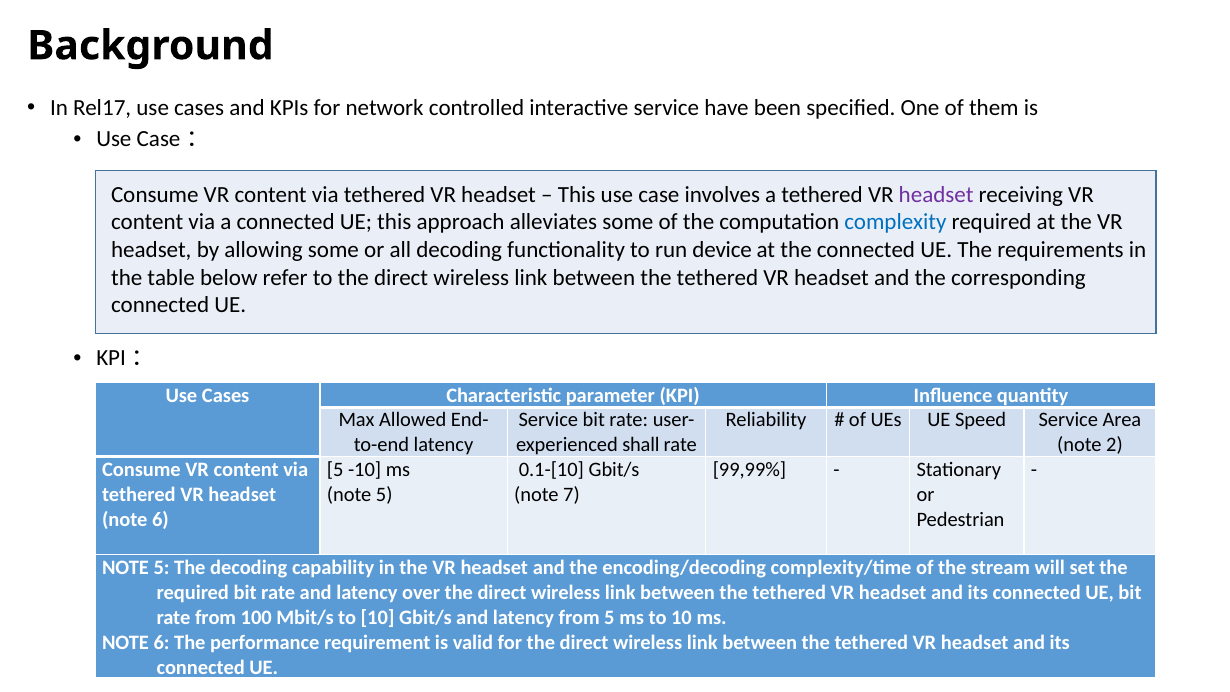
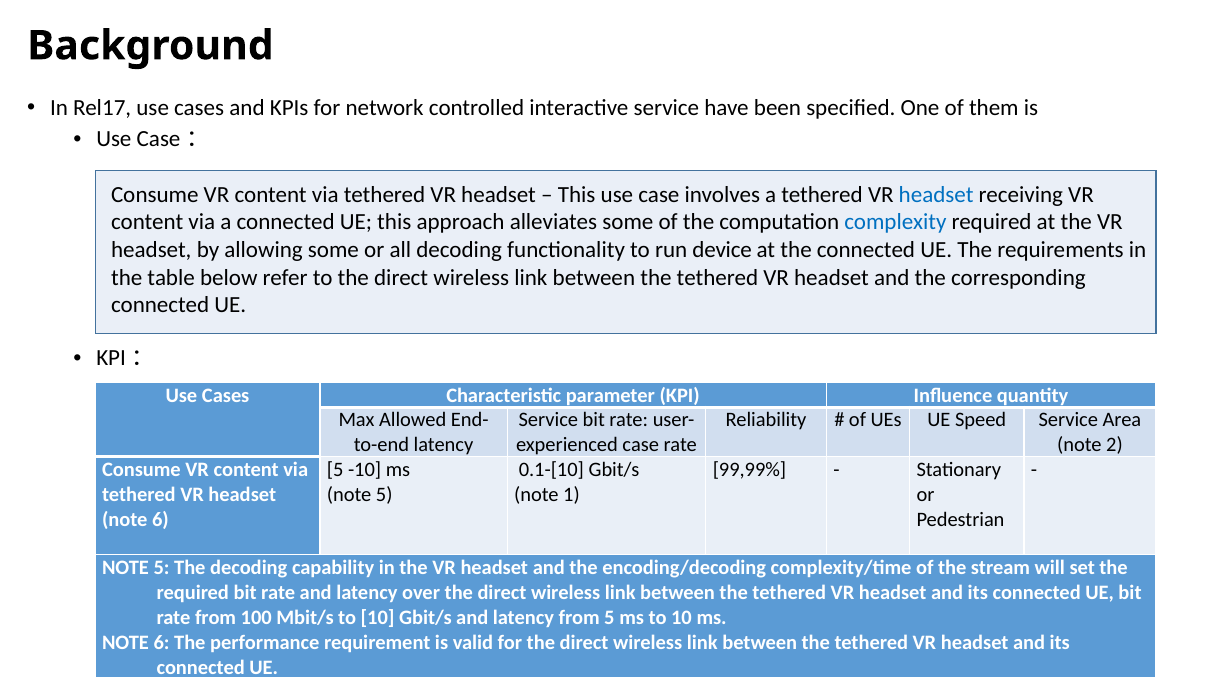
headset colour: purple -> blue (936, 194)
shall: shall -> case (641, 445)
7: 7 -> 1 (571, 494)
